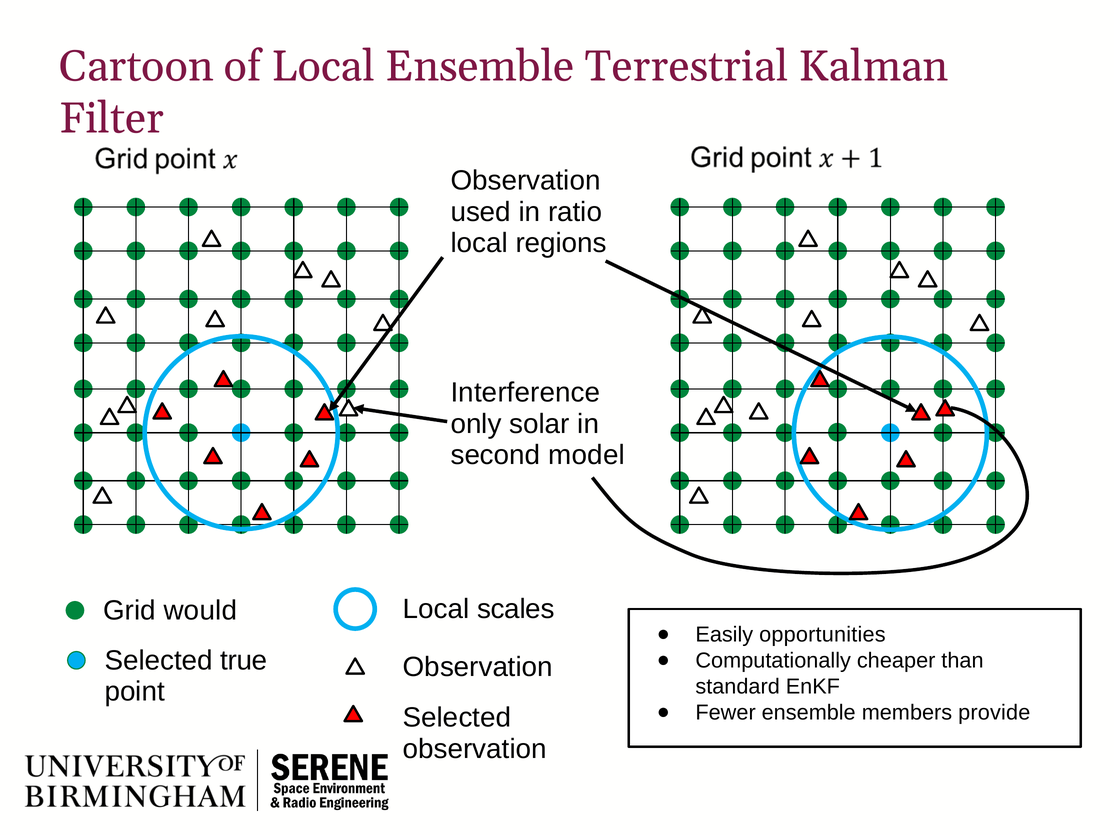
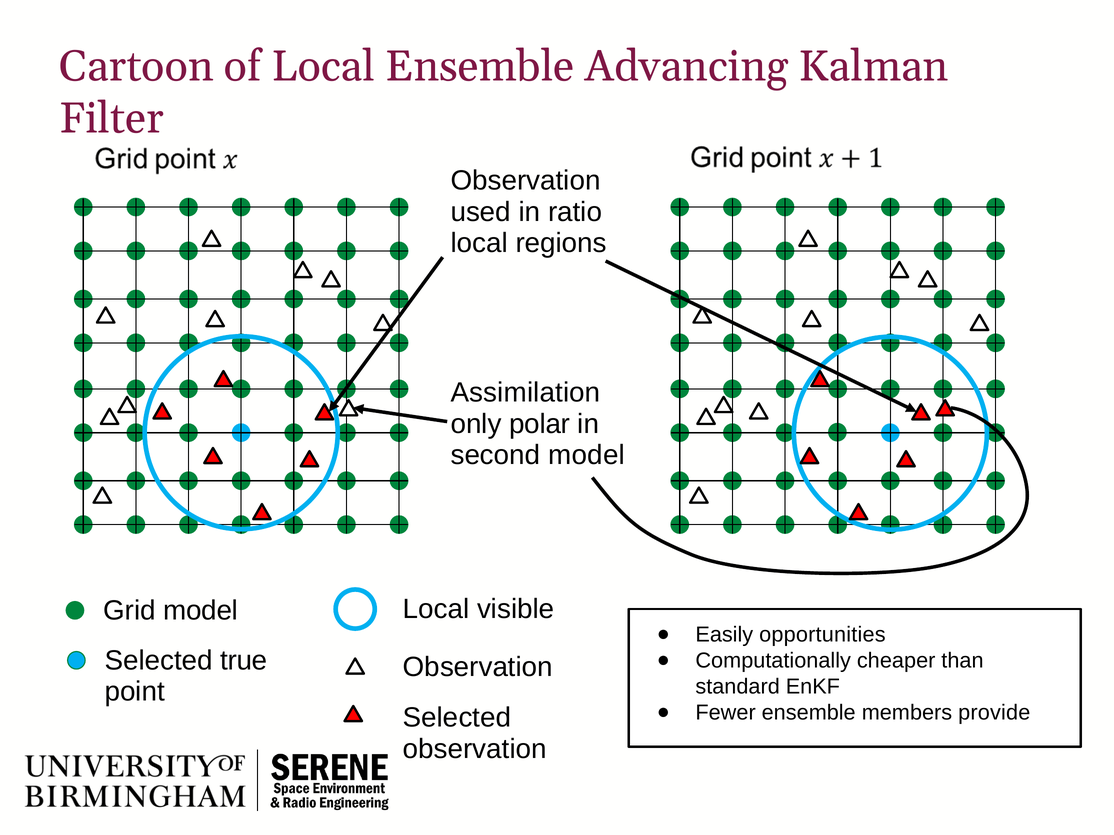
Terrestrial: Terrestrial -> Advancing (687, 66)
Interference: Interference -> Assimilation (526, 393)
solar: solar -> polar (540, 424)
scales: scales -> visible (516, 609)
Grid would: would -> model (201, 611)
